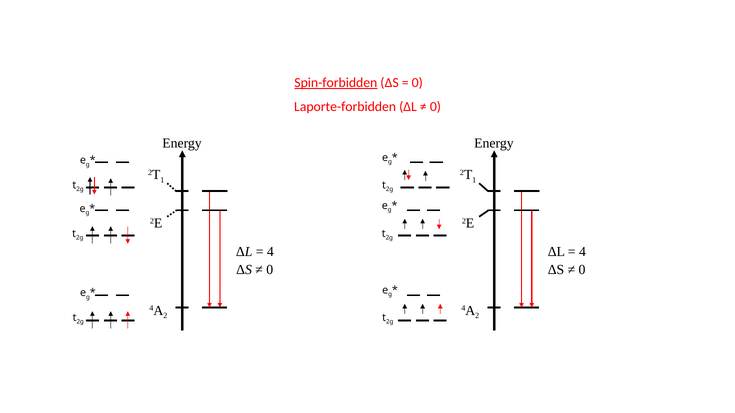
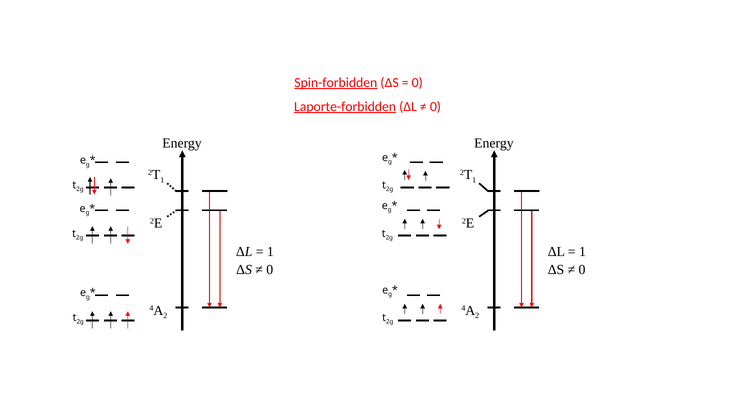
Laporte-forbidden underline: none -> present (345, 107)
4: 4 -> 1 (270, 252)
4: 4 -> 1 (583, 252)
